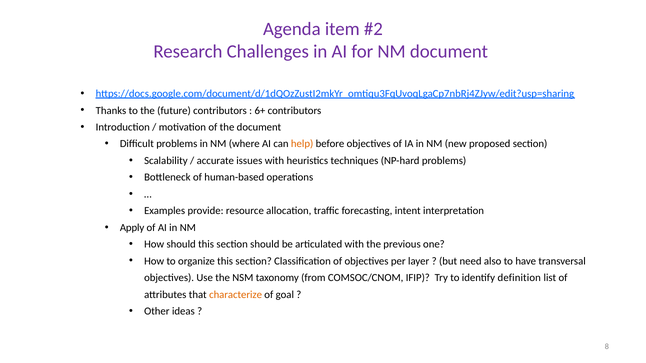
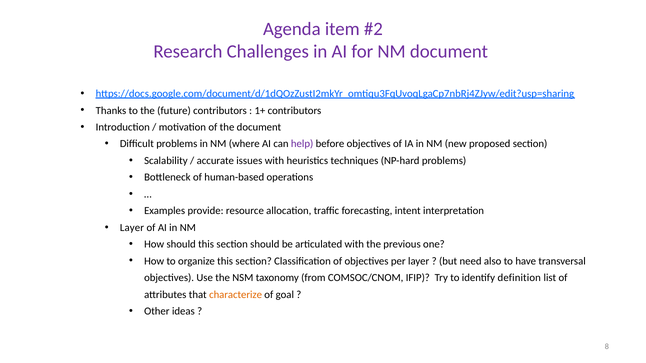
6+: 6+ -> 1+ (260, 111)
help colour: orange -> purple (302, 144)
Apply: Apply -> Layer (132, 228)
